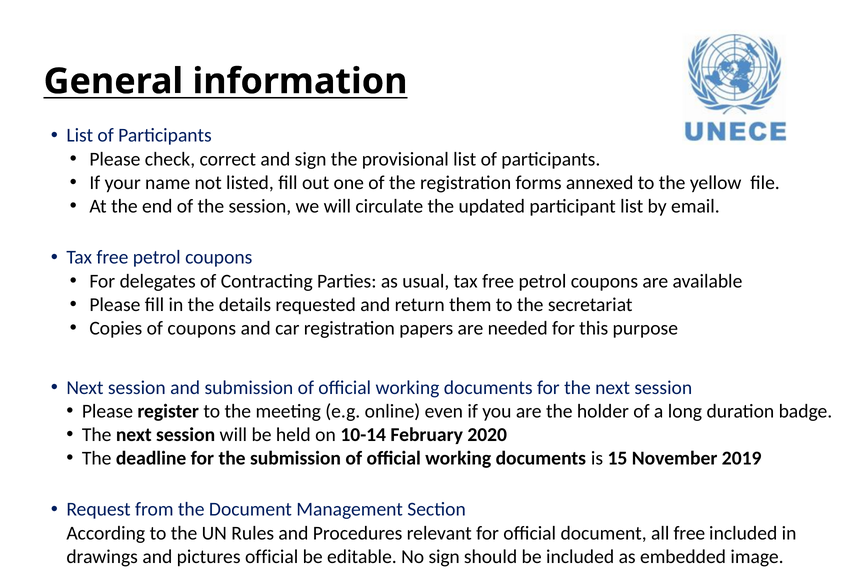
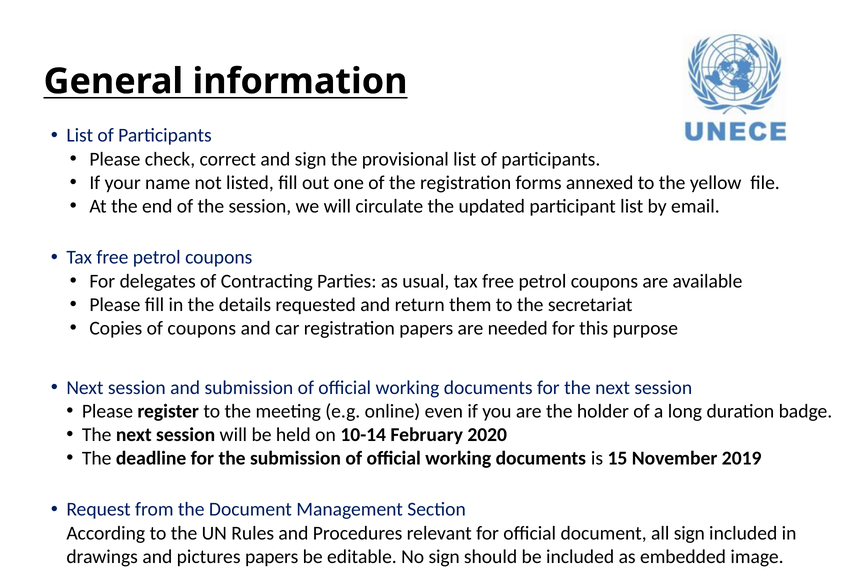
all free: free -> sign (689, 533)
pictures official: official -> papers (272, 557)
